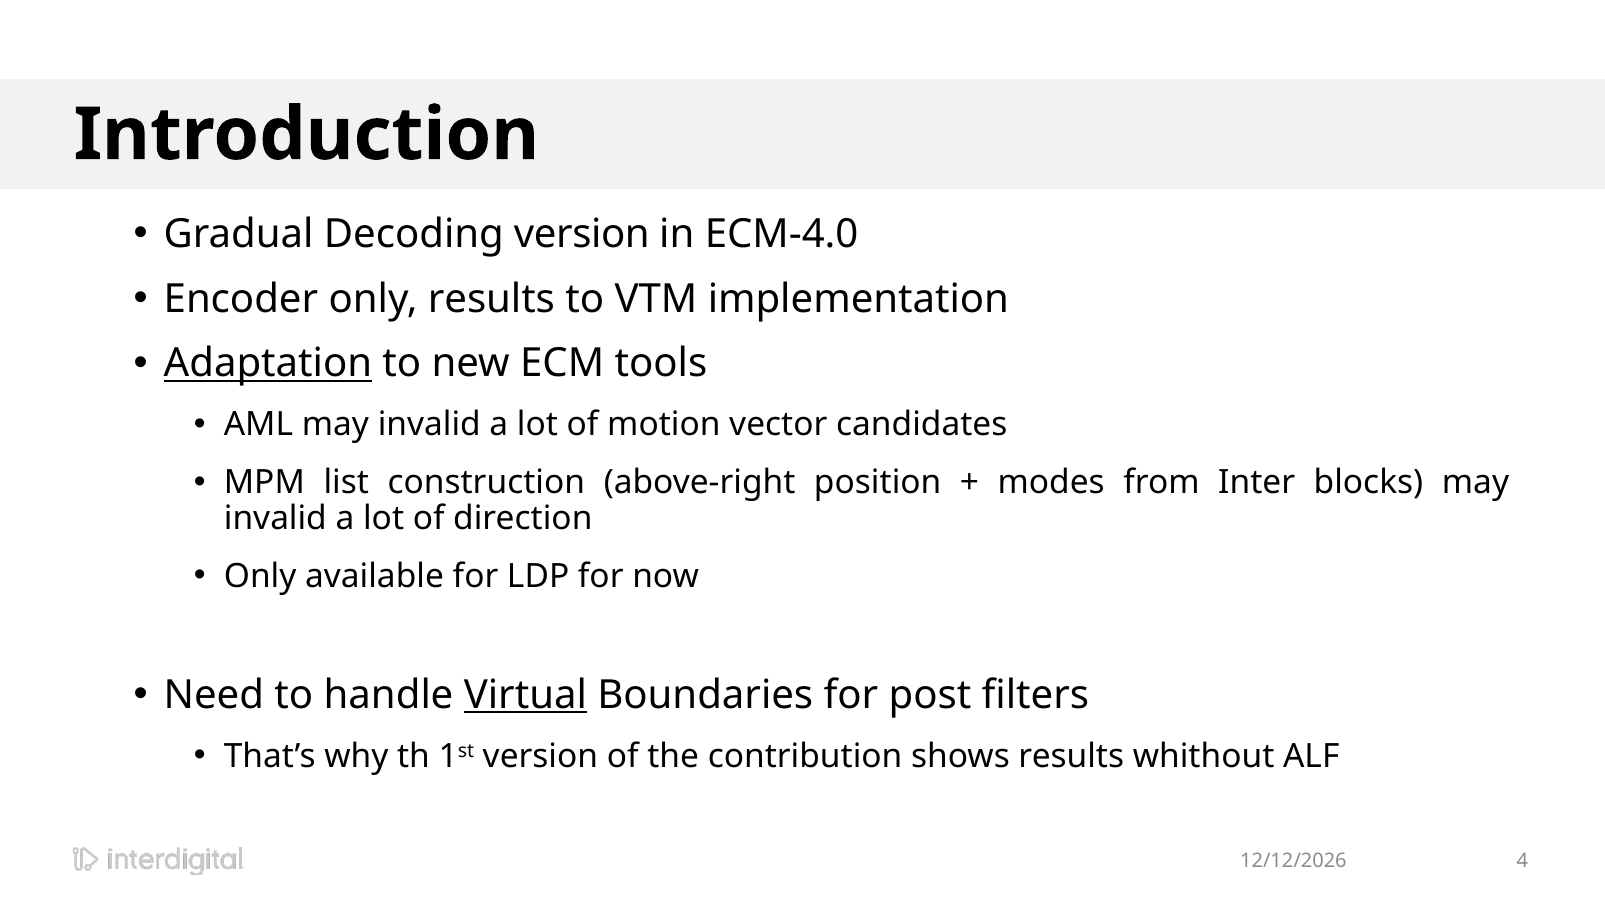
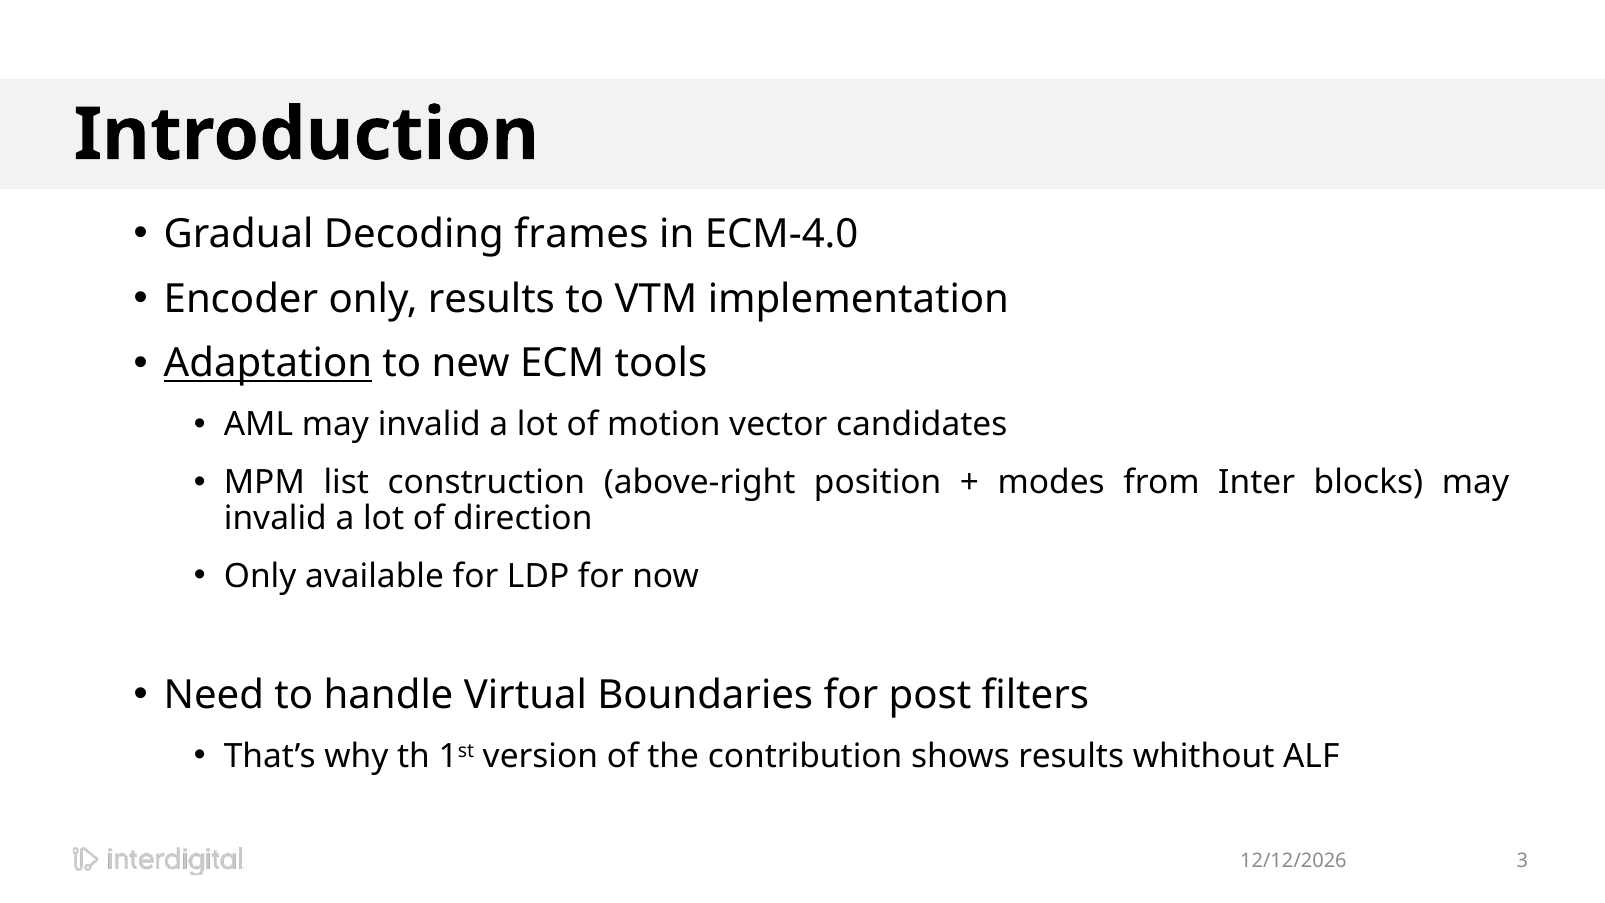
Decoding version: version -> frames (581, 234)
Virtual underline: present -> none (525, 695)
4: 4 -> 3 (1522, 861)
